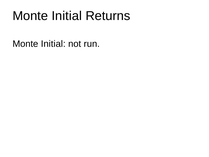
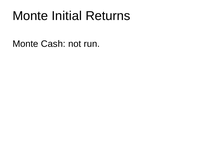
Initial: Initial -> Cash (53, 44)
